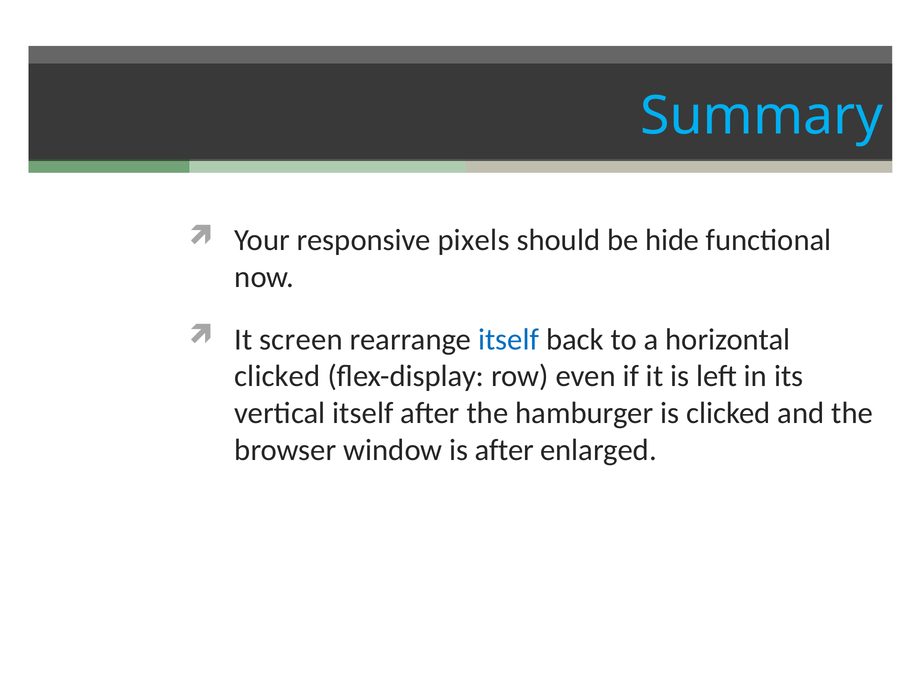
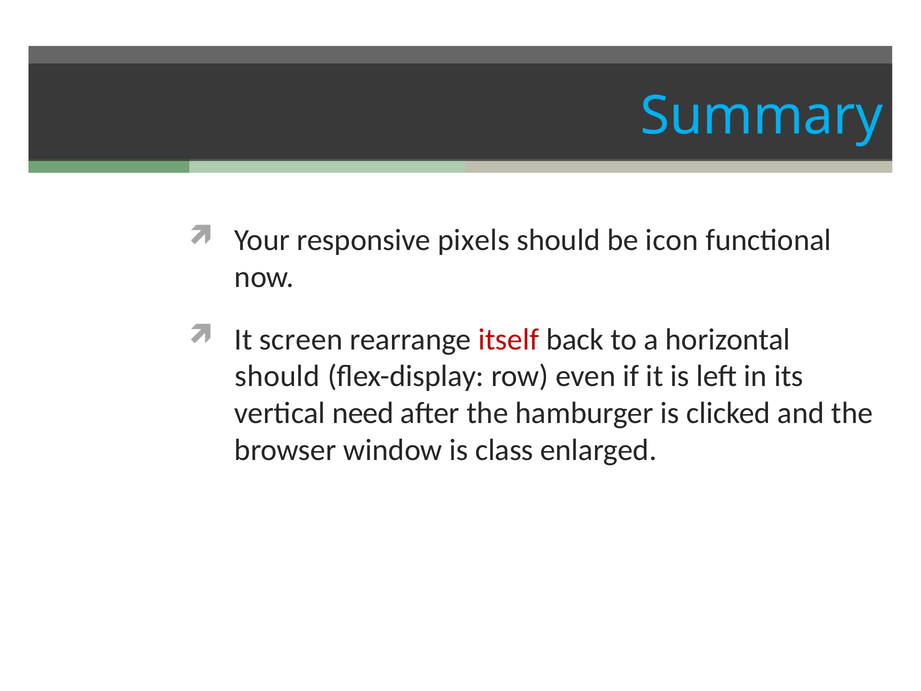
hide: hide -> icon (672, 240)
itself colour: blue -> red (509, 339)
clicked: clicked -> should (277, 376)
vertical itself: itself -> need (363, 413)
is after: after -> class (504, 450)
